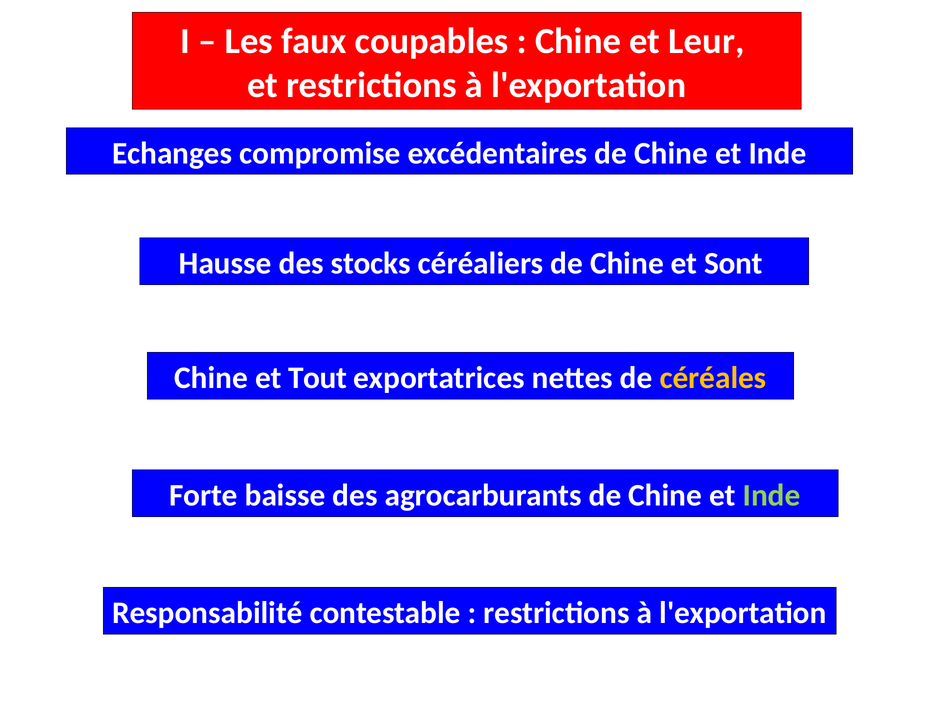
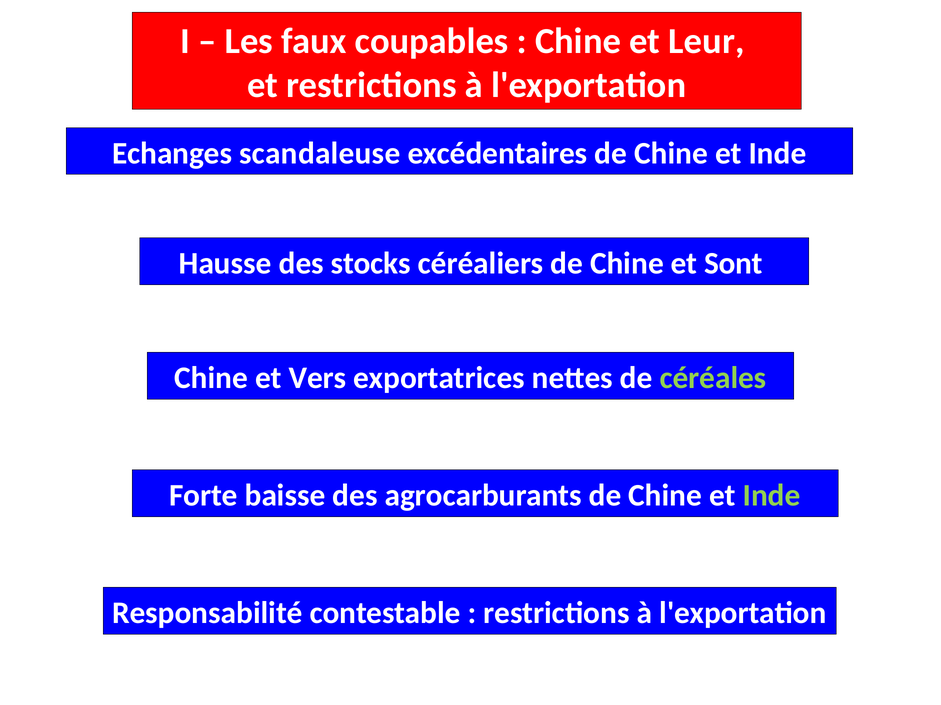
compromise: compromise -> scandaleuse (320, 153)
Tout: Tout -> Vers (317, 378)
céréales colour: yellow -> light green (713, 378)
